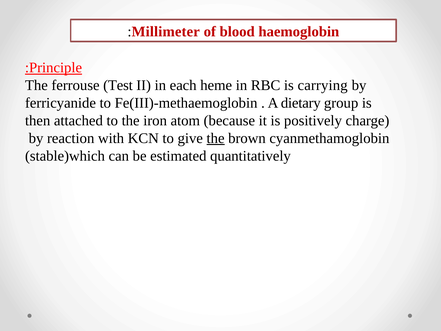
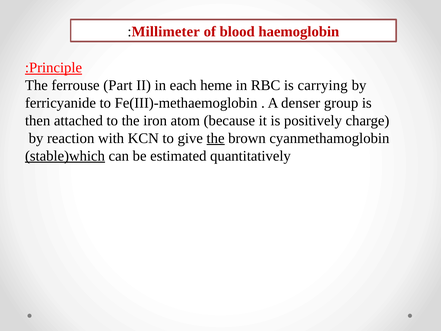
Test: Test -> Part (118, 85)
dietary: dietary -> denser (301, 103)
stable)which underline: none -> present (65, 156)
